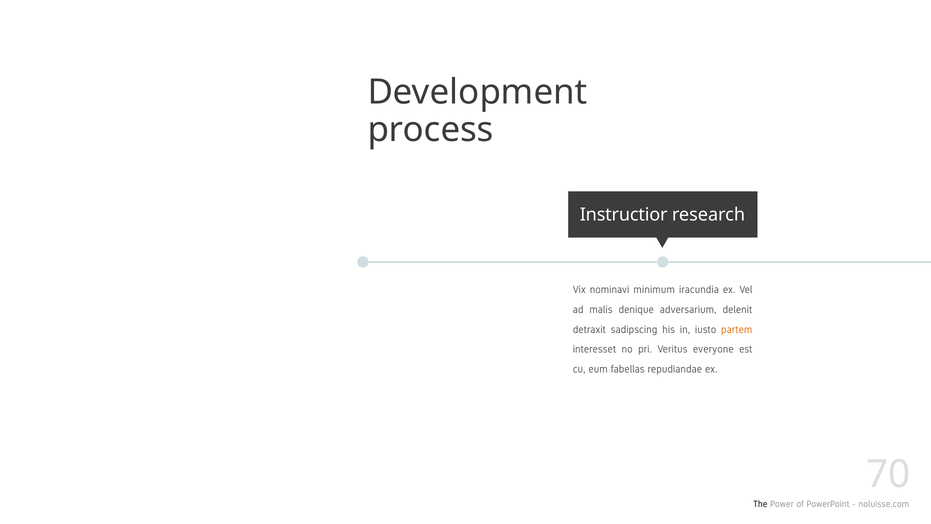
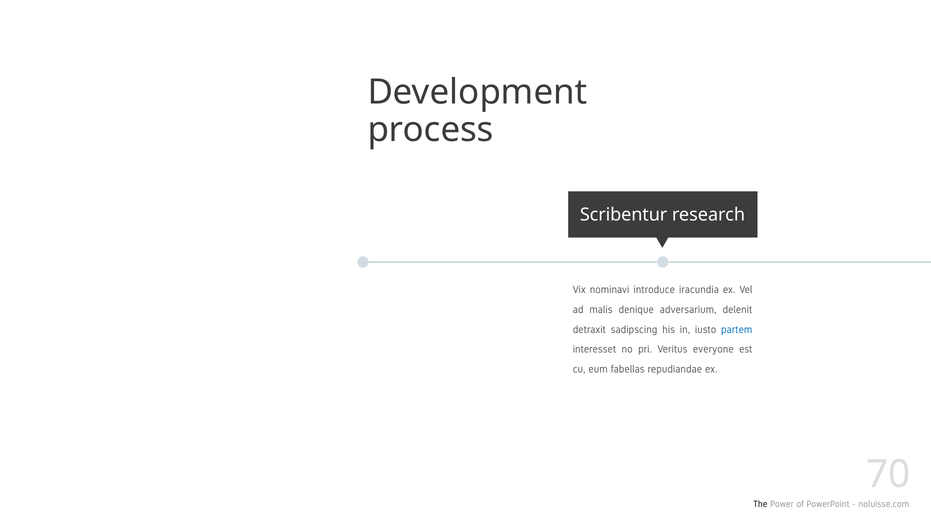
Instructior: Instructior -> Scribentur (624, 215)
minimum: minimum -> introduce (654, 290)
partem colour: orange -> blue (737, 329)
